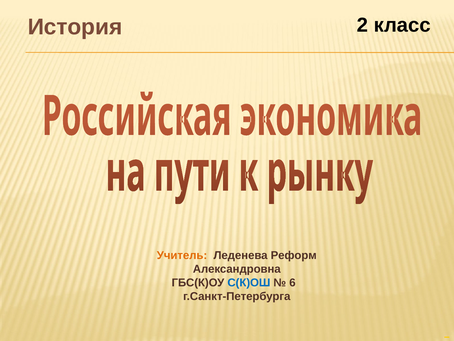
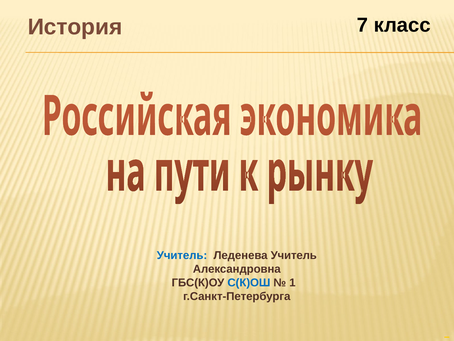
2: 2 -> 7 (363, 25)
Учитель colour: orange -> blue (182, 255)
Леденева Реформ: Реформ -> Учитель (294, 255)
6: 6 -> 1 (292, 282)
